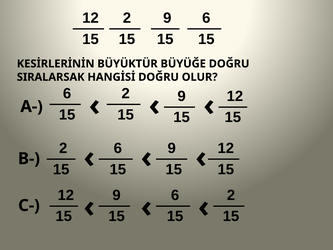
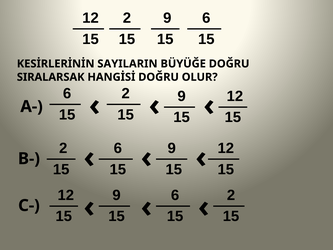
BÜYÜKTÜR: BÜYÜKTÜR -> SAYILARIN (127, 64)
